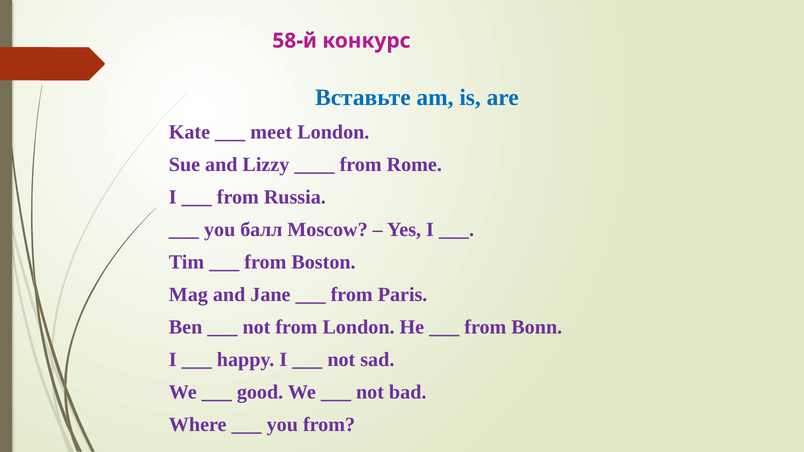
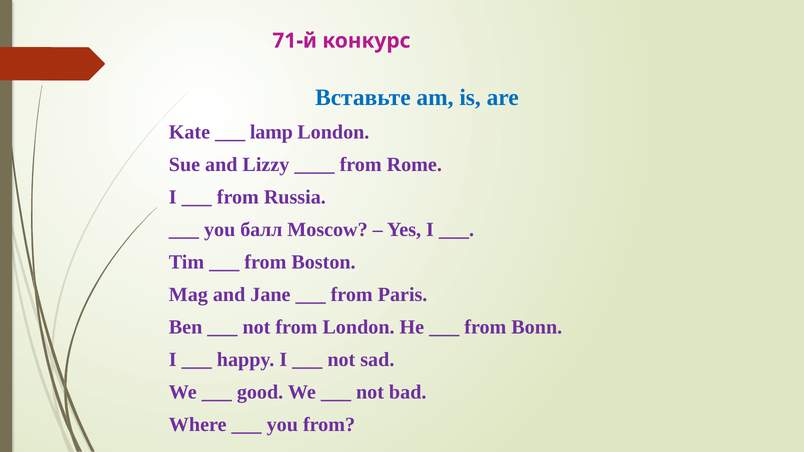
58-й: 58-й -> 71-й (295, 41)
meet: meet -> lamp (271, 132)
